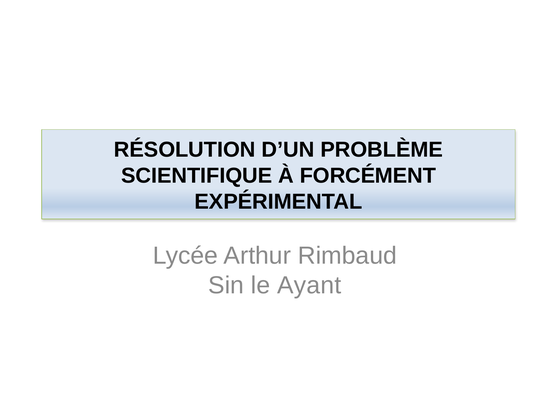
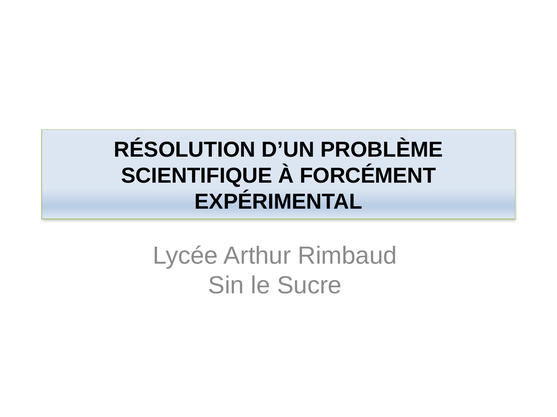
Ayant: Ayant -> Sucre (309, 286)
